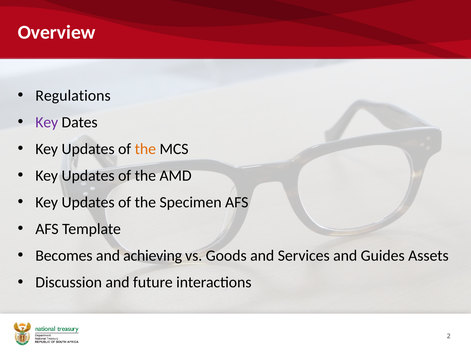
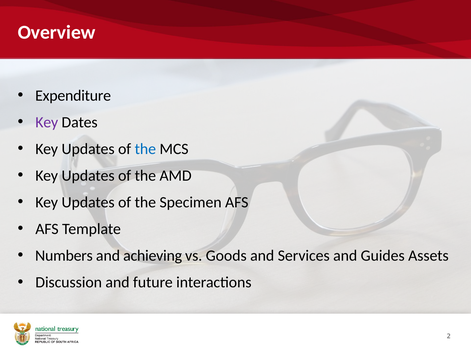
Regulations: Regulations -> Expenditure (73, 96)
the colour: orange -> blue (145, 149)
Becomes: Becomes -> Numbers (64, 256)
